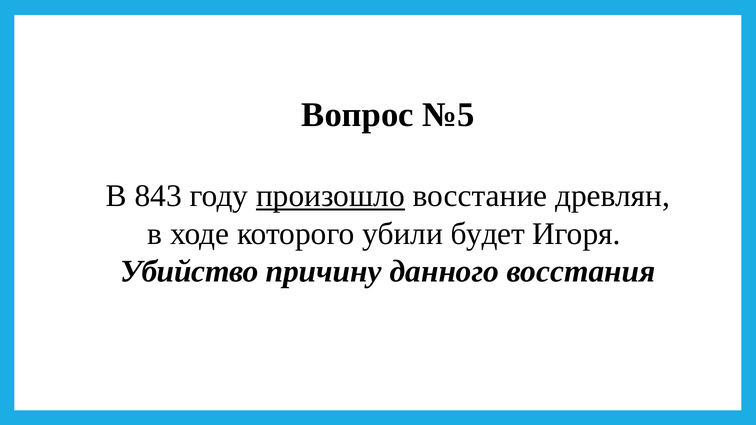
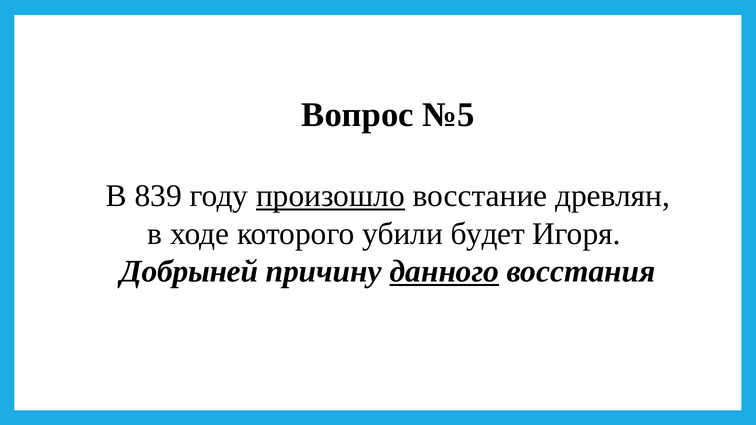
843: 843 -> 839 (158, 196)
Убийство: Убийство -> Добрыней (189, 272)
данного underline: none -> present (444, 272)
